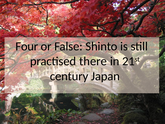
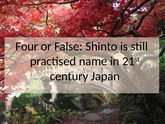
there: there -> name (93, 61)
